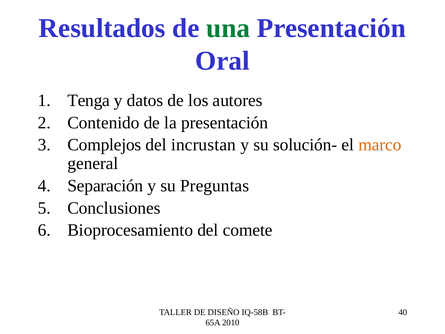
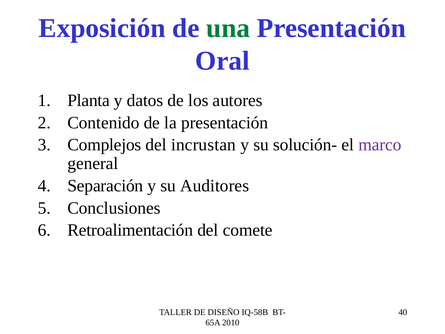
Resultados: Resultados -> Exposición (102, 28)
Tenga: Tenga -> Planta (89, 100)
marco colour: orange -> purple (380, 145)
Preguntas: Preguntas -> Auditores (215, 186)
Bioprocesamiento: Bioprocesamiento -> Retroalimentación (130, 230)
